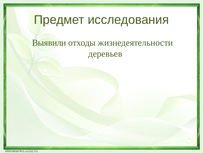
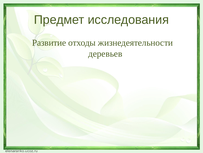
Выявили: Выявили -> Развитие (49, 43)
